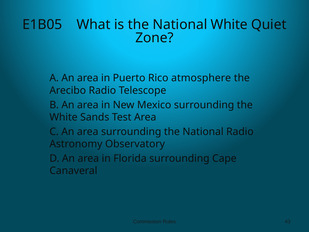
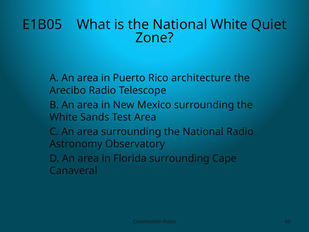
atmosphere: atmosphere -> architecture (201, 78)
